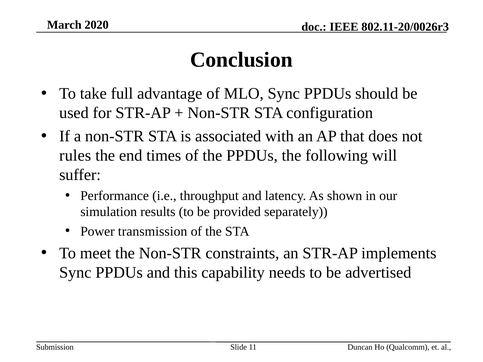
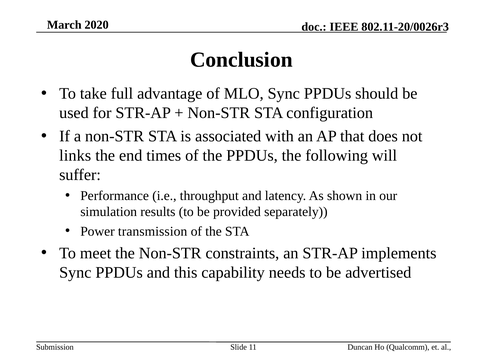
rules: rules -> links (75, 156)
